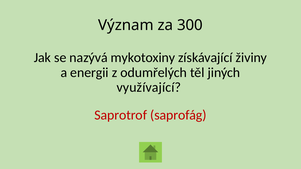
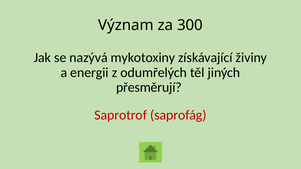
využívající: využívající -> přesměrují (149, 88)
